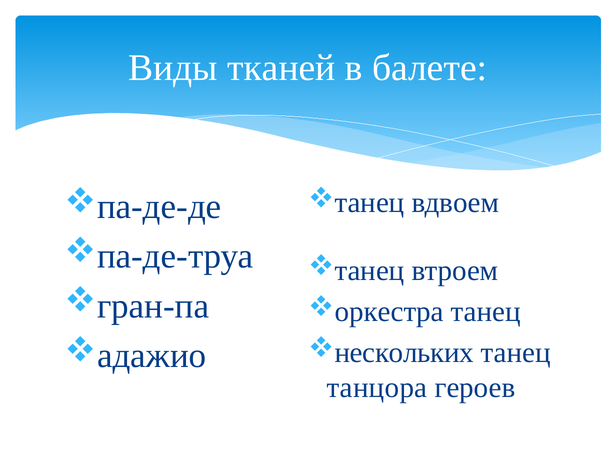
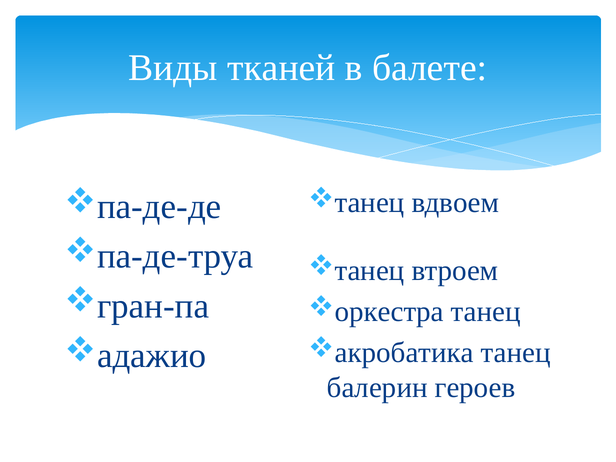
нескольких: нескольких -> акробатика (404, 353)
танцора: танцора -> балерин (377, 388)
